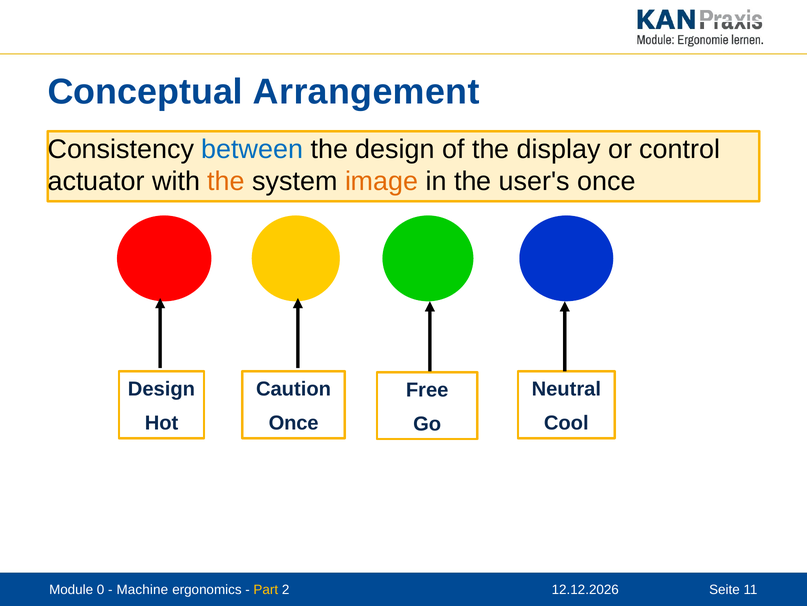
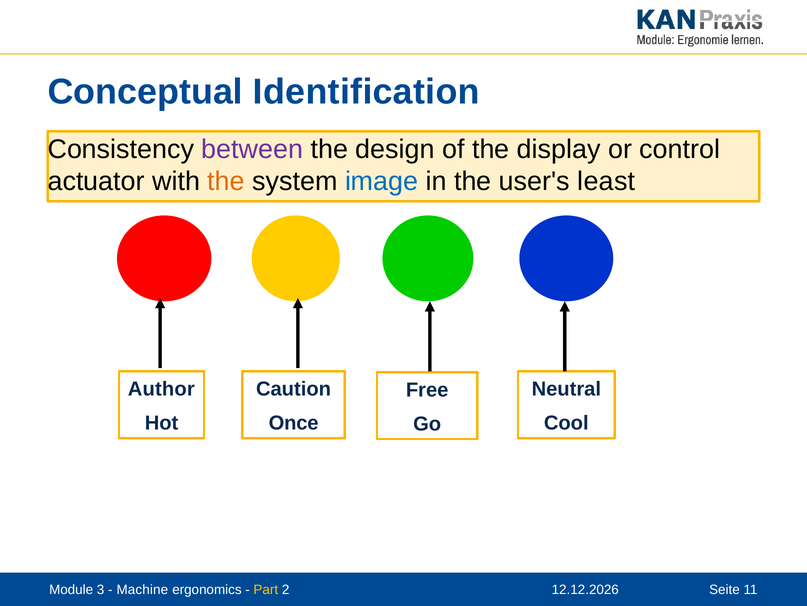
Arrangement: Arrangement -> Identification (366, 92)
between colour: blue -> purple (252, 149)
image colour: orange -> blue (382, 181)
user's once: once -> least (606, 181)
Design: Design -> Author (161, 388)
0: 0 -> 3 (101, 589)
